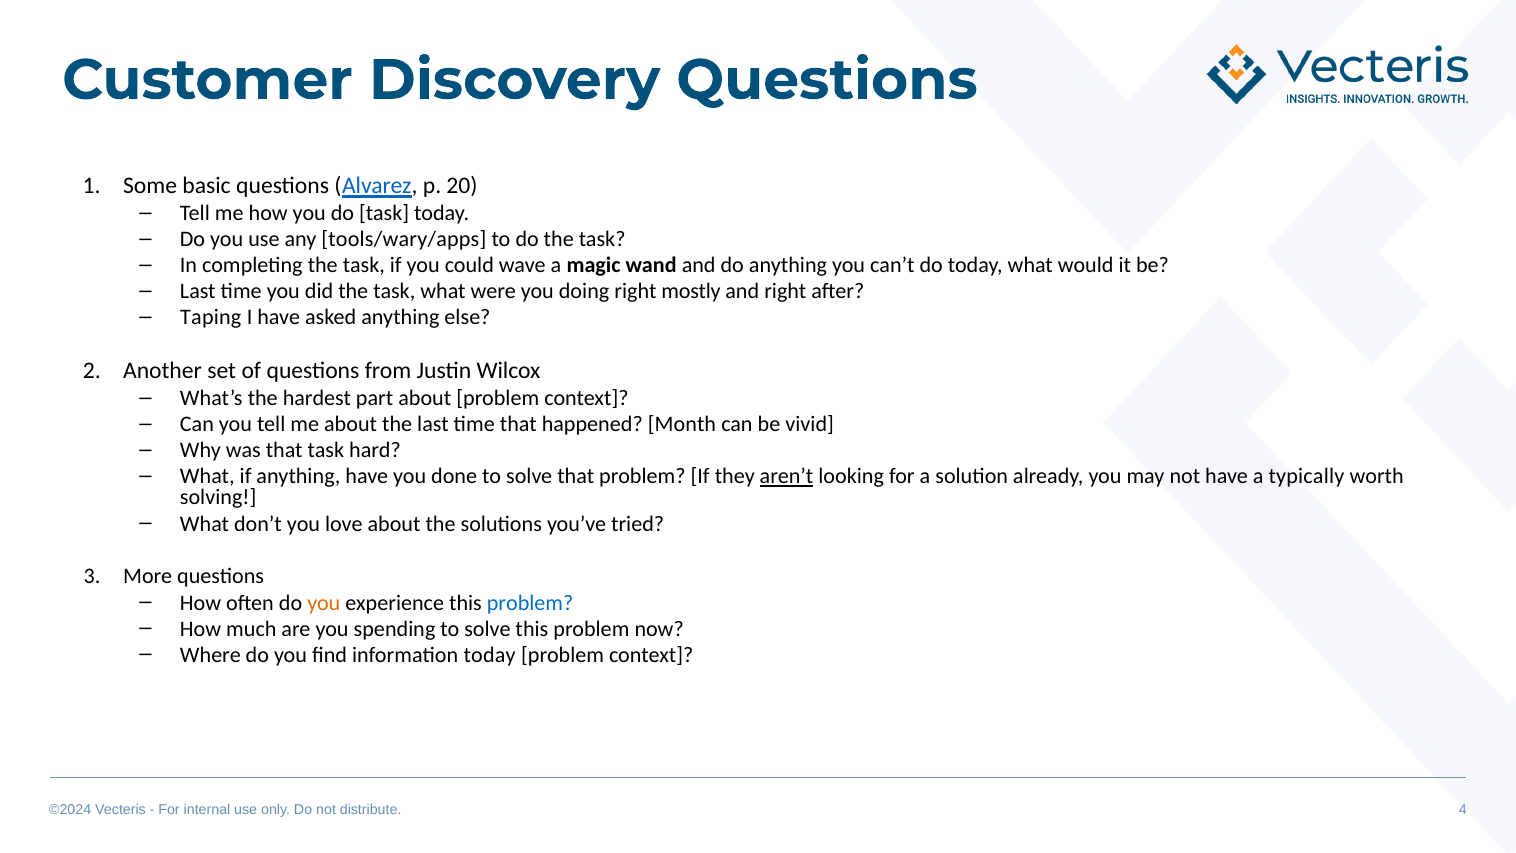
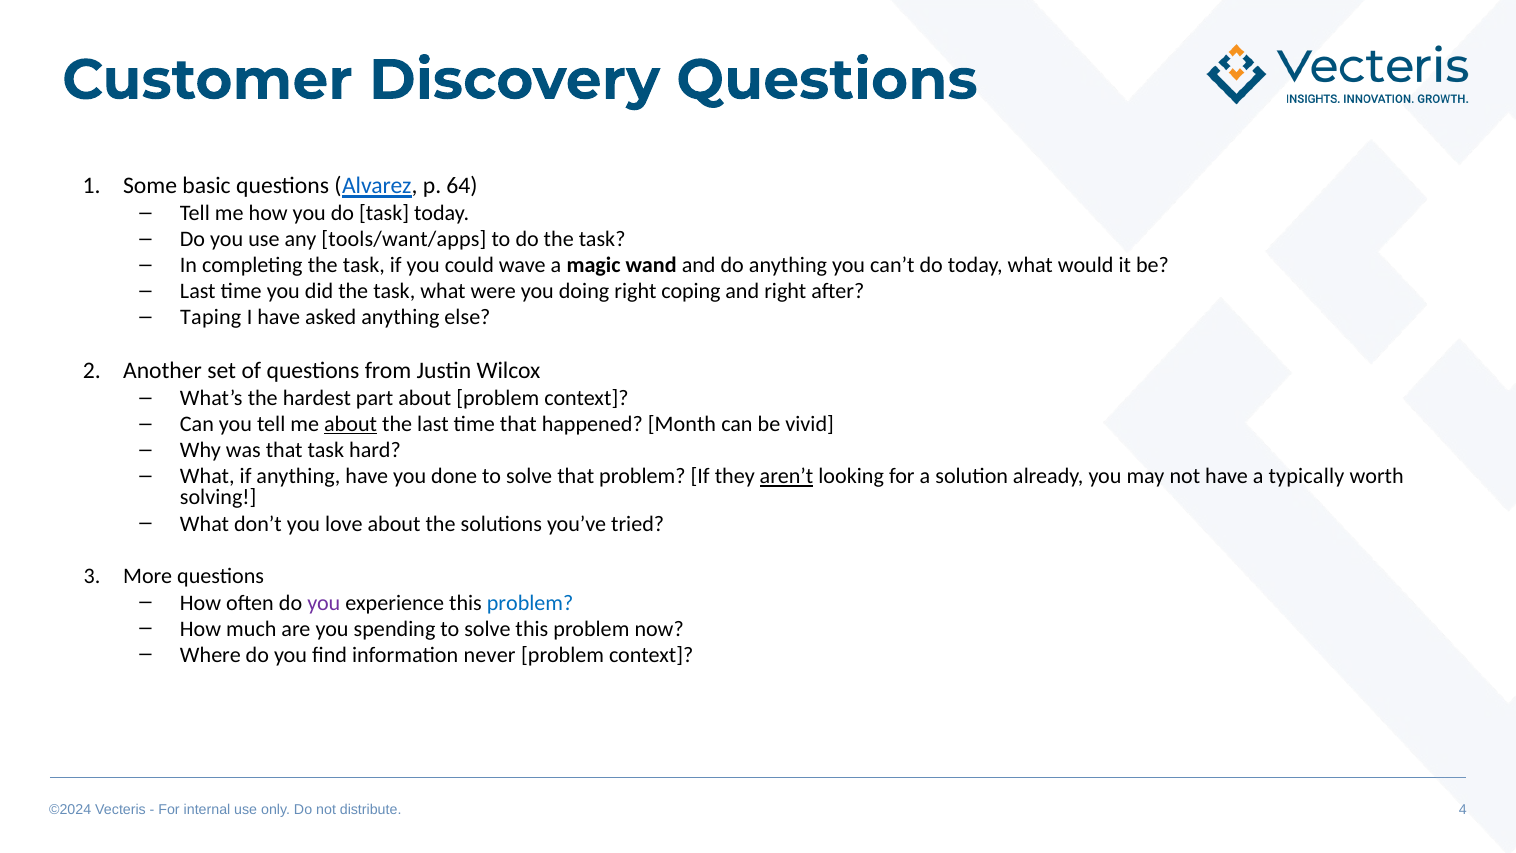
20: 20 -> 64 (462, 186)
tools/wary/apps: tools/wary/apps -> tools/want/apps (404, 239)
mostly: mostly -> coping (691, 291)
about underline: none -> present (351, 424)
you colour: orange -> purple (324, 603)
information today: today -> never (490, 655)
